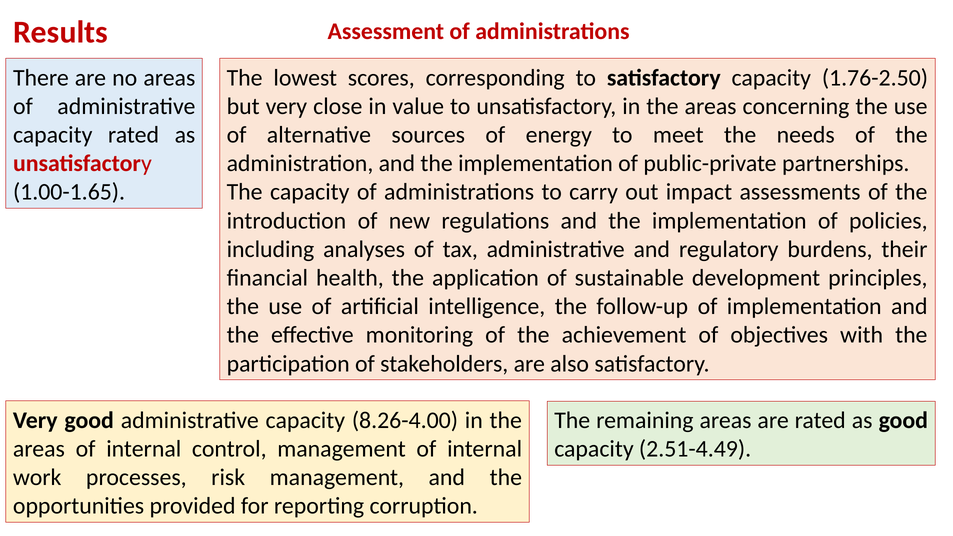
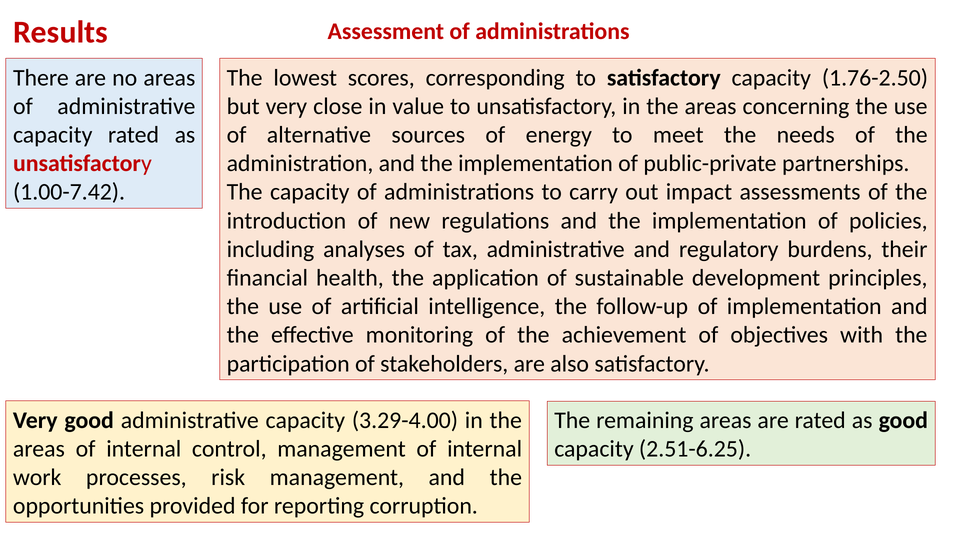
1.00-1.65: 1.00-1.65 -> 1.00-7.42 (69, 192)
8.26-4.00: 8.26-4.00 -> 3.29-4.00 (405, 420)
2.51-4.49: 2.51-4.49 -> 2.51-6.25 (695, 449)
